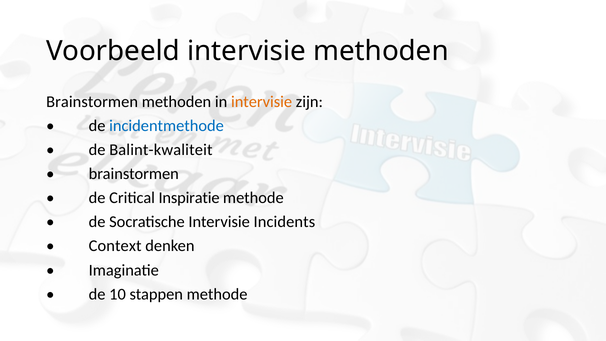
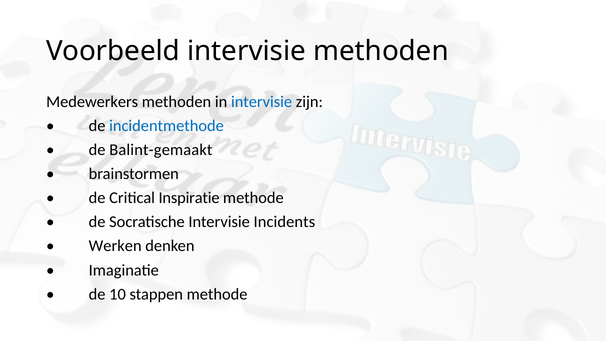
Brainstormen: Brainstormen -> Medewerkers (92, 102)
intervisie colour: orange -> blue (262, 102)
Balint-kwaliteit: Balint-kwaliteit -> Balint-gemaakt (161, 150)
Context: Context -> Werken (115, 246)
